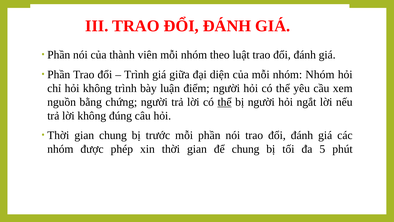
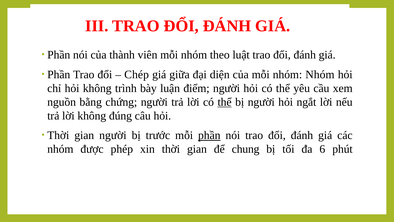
Trình: Trình -> Chép (137, 74)
gian chung: chung -> người (113, 135)
phần underline: none -> present (209, 135)
5: 5 -> 6 (322, 149)
